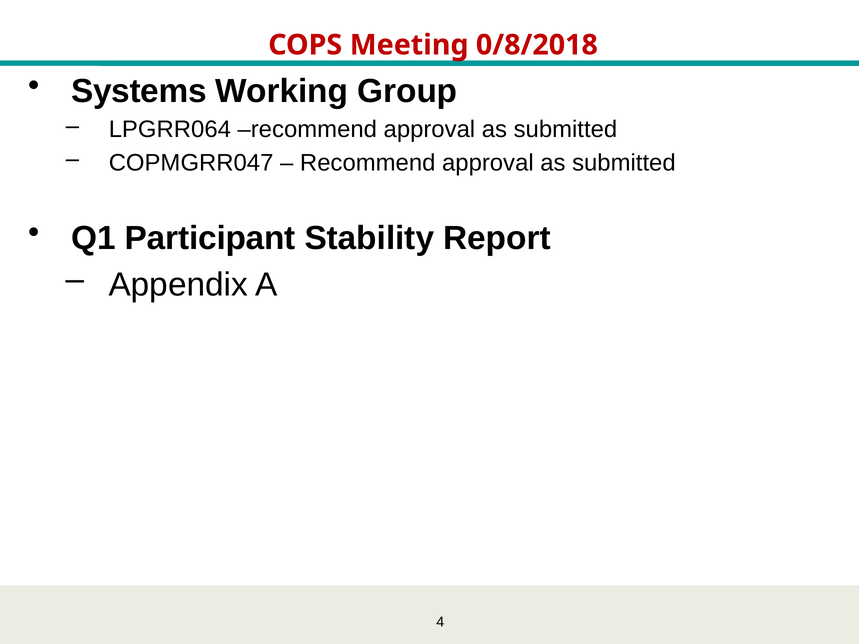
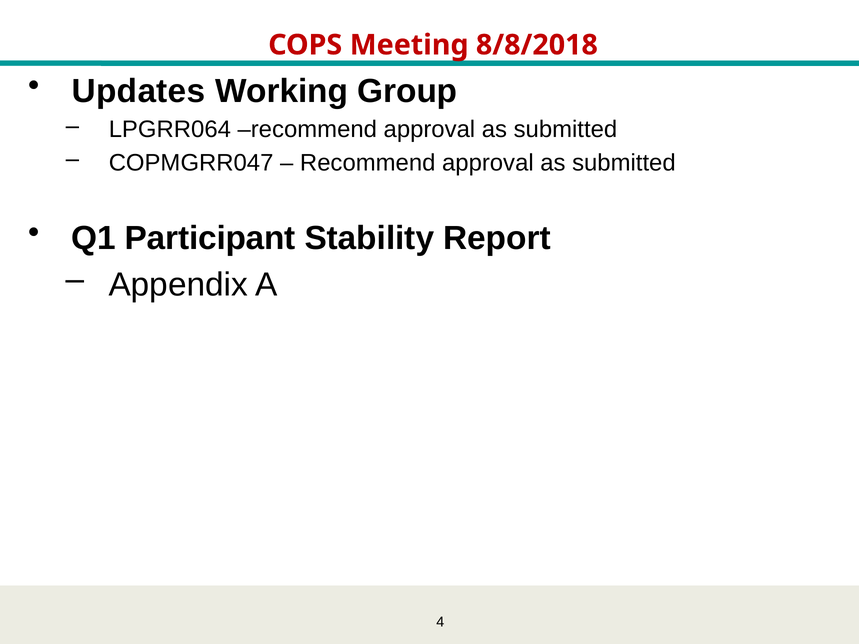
0/8/2018: 0/8/2018 -> 8/8/2018 (537, 45)
Systems: Systems -> Updates (139, 91)
